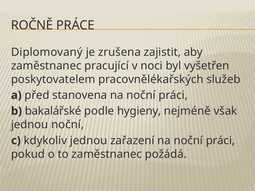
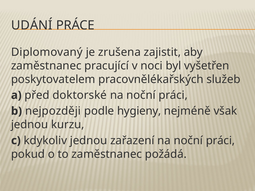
ROČNĚ: ROČNĚ -> UDÁNÍ (32, 25)
stanovena: stanovena -> doktorské (80, 95)
bakalářské: bakalářské -> nejpozději (53, 111)
jednou noční: noční -> kurzu (68, 125)
